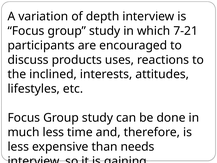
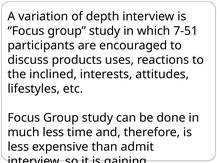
7-21: 7-21 -> 7-51 (186, 31)
needs: needs -> admit (137, 147)
